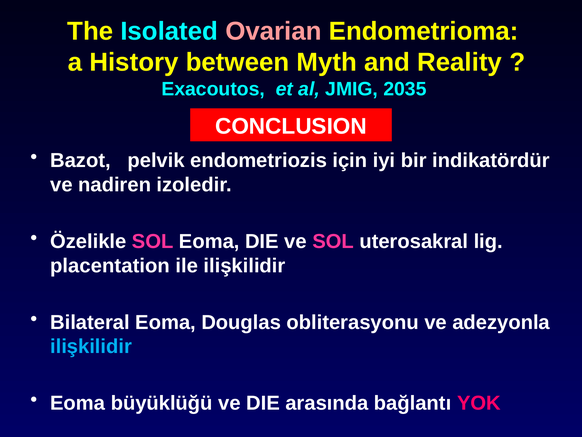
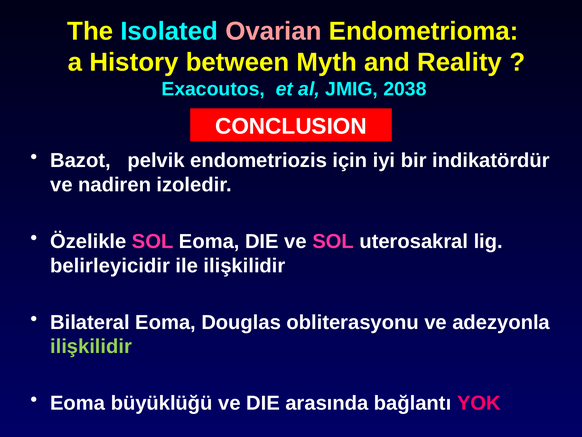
2035: 2035 -> 2038 (405, 89)
placentation: placentation -> belirleyicidir (110, 265)
ilişkilidir colour: light blue -> light green (91, 346)
